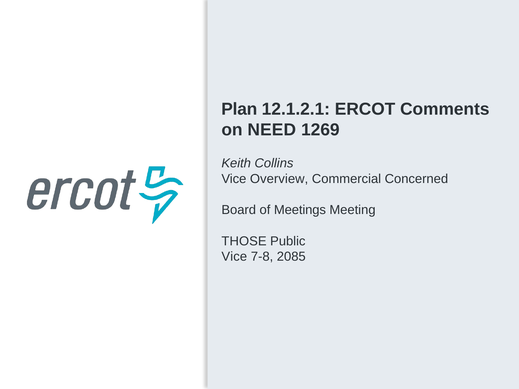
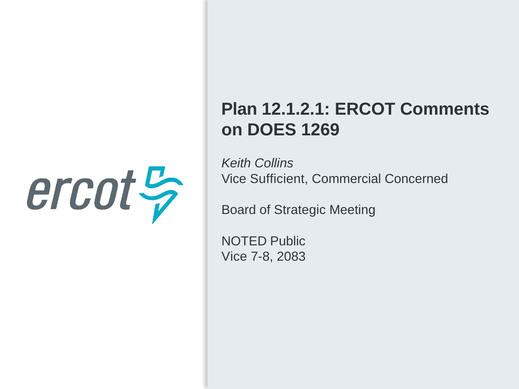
NEED: NEED -> DOES (272, 130)
Overview: Overview -> Sufficient (279, 179)
Meetings: Meetings -> Strategic (300, 210)
THOSE: THOSE -> NOTED (244, 241)
2085: 2085 -> 2083 (291, 257)
